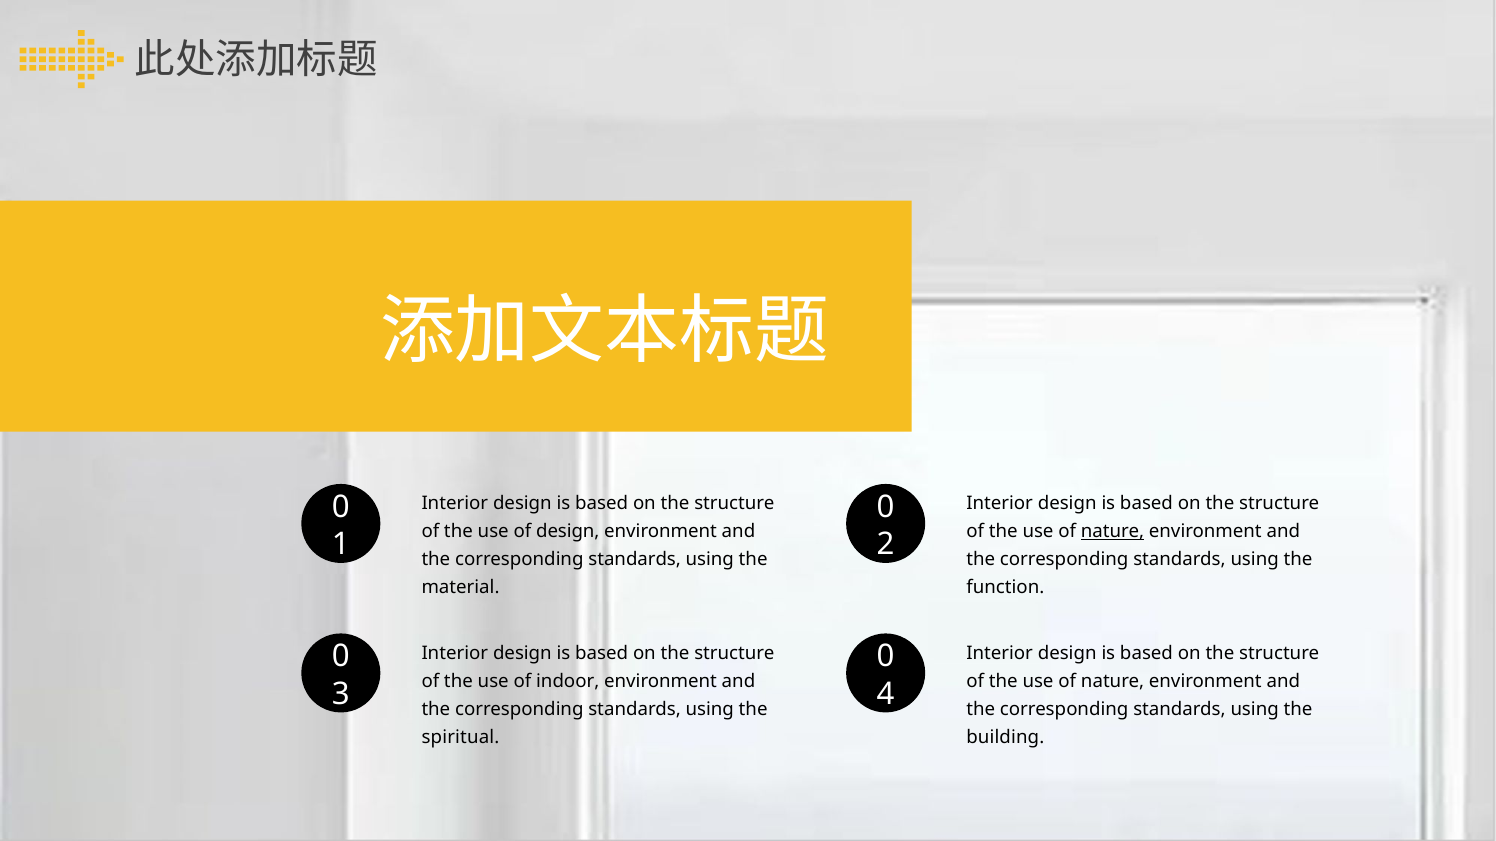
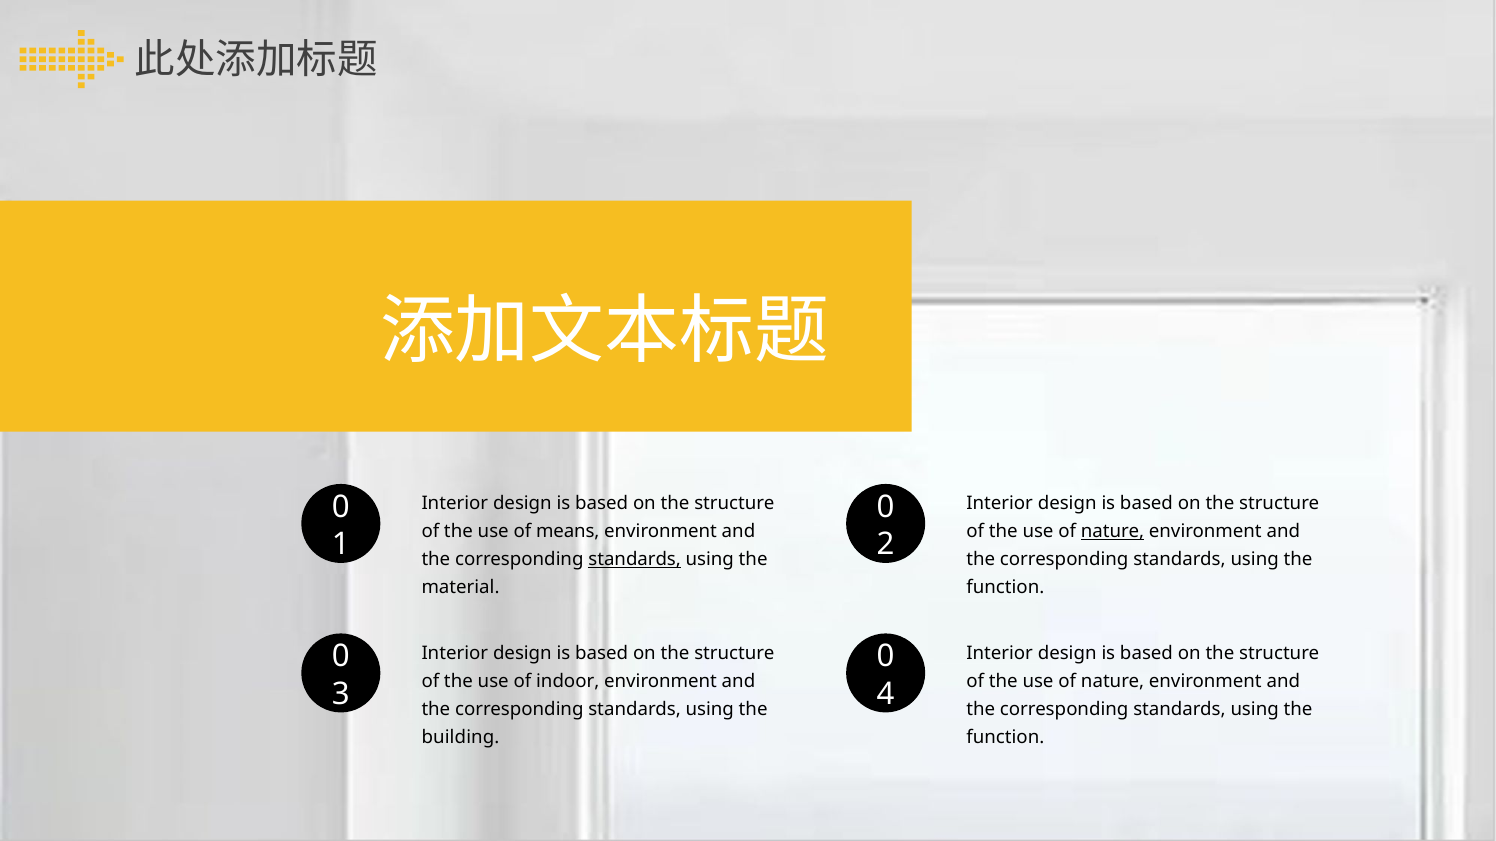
of design: design -> means (568, 532)
standards underline: none -> present (635, 560)
spiritual: spiritual -> building (460, 738)
building: building -> function (1005, 738)
